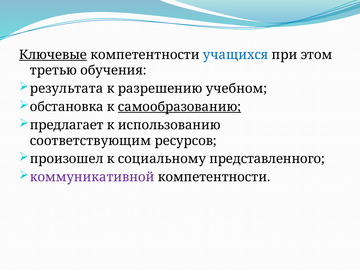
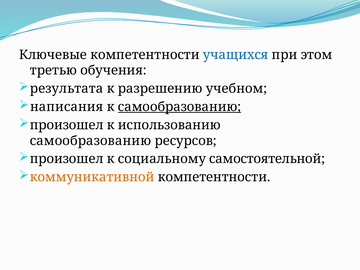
Ключевые underline: present -> none (53, 55)
обстановка: обстановка -> написания (67, 107)
предлагает: предлагает -> произошел (67, 125)
соответствующим: соответствующим -> самообразованию (90, 141)
представленного: представленного -> самостоятельной (267, 159)
коммуникативной colour: purple -> orange (92, 177)
